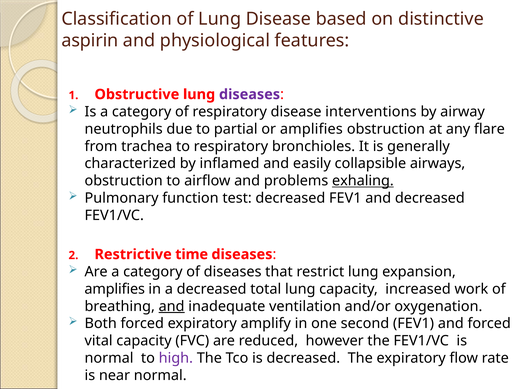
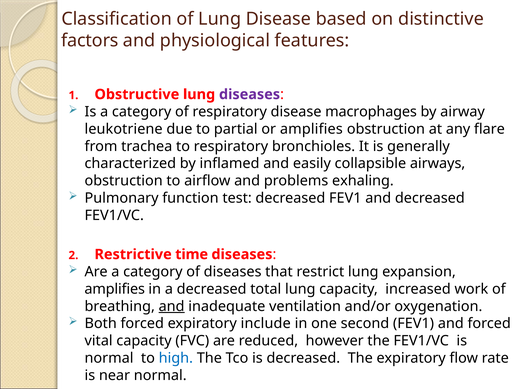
aspirin: aspirin -> factors (90, 41)
interventions: interventions -> macrophages (371, 112)
neutrophils: neutrophils -> leukotriene (124, 129)
exhaling underline: present -> none (363, 181)
amplify: amplify -> include (266, 324)
high colour: purple -> blue (176, 358)
